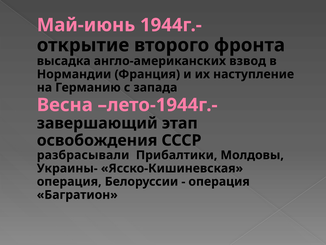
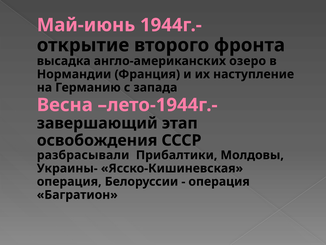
взвод: взвод -> озеро (248, 61)
